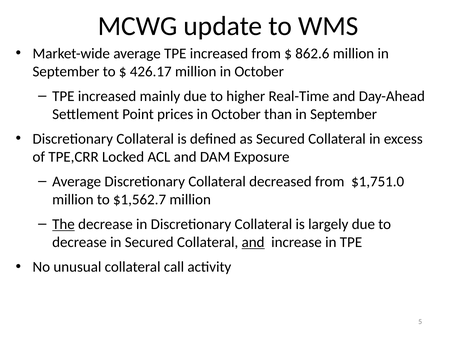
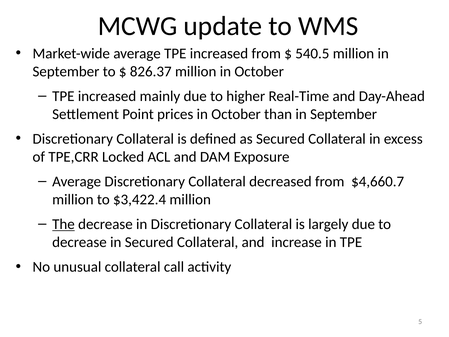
862.6: 862.6 -> 540.5 (312, 53)
426.17: 426.17 -> 826.37 (151, 71)
$1,751.0: $1,751.0 -> $4,660.7 (378, 181)
$1,562.7: $1,562.7 -> $3,422.4 (140, 199)
and underline: present -> none (253, 242)
